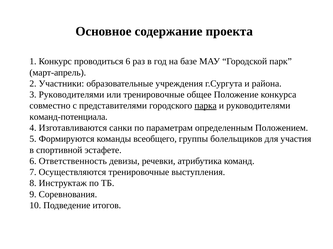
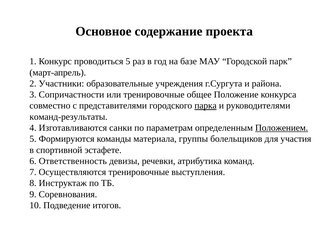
проводиться 6: 6 -> 5 (128, 62)
3 Руководителями: Руководителями -> Сопричастности (71, 95)
команд-потенциала: команд-потенциала -> команд-результаты (68, 117)
Положением underline: none -> present (282, 128)
всеобщего: всеобщего -> материала (155, 139)
